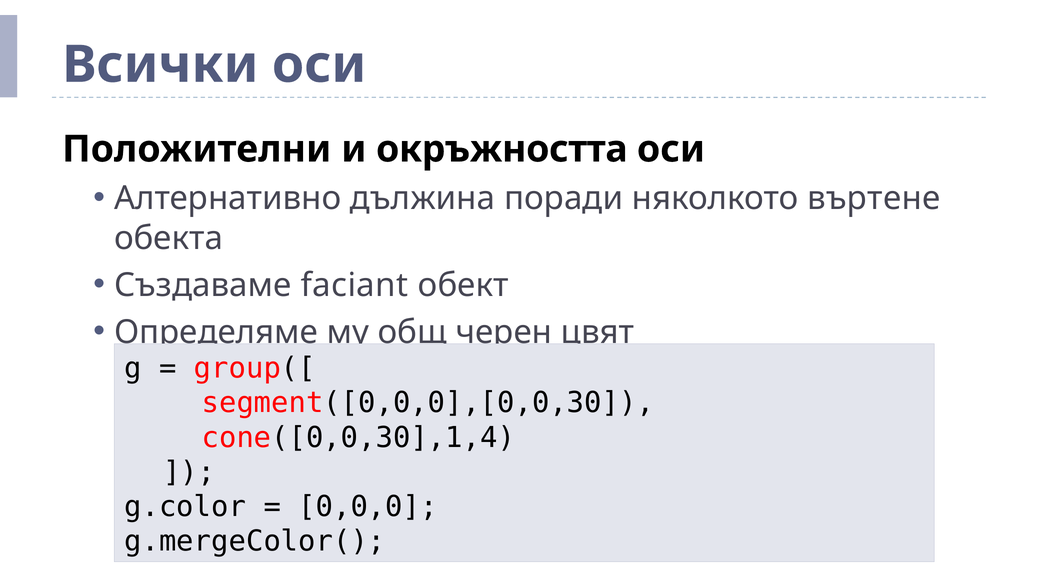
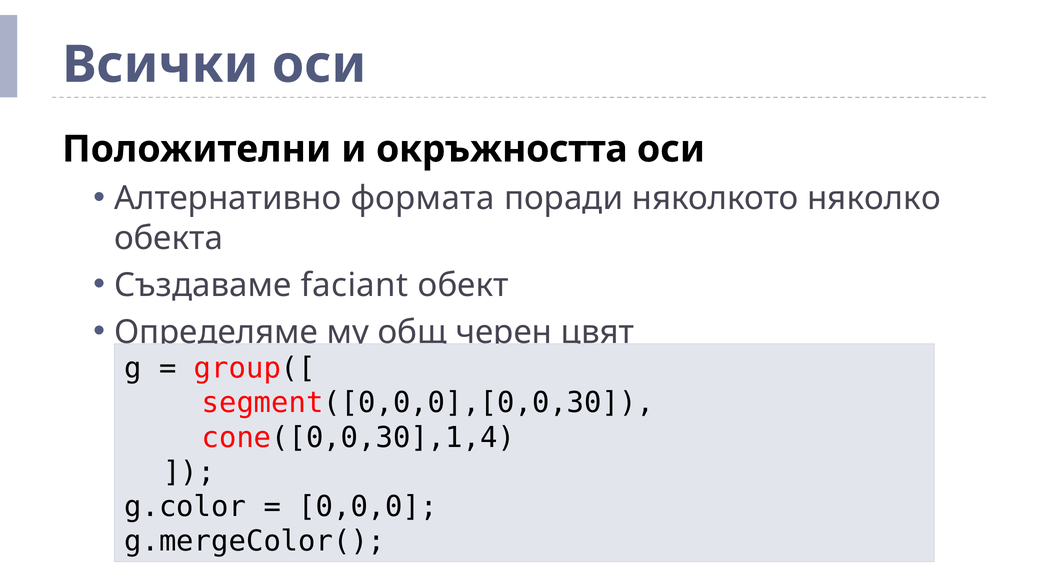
дължина: дължина -> формата (423, 198)
въртене: въртене -> няколко (874, 198)
